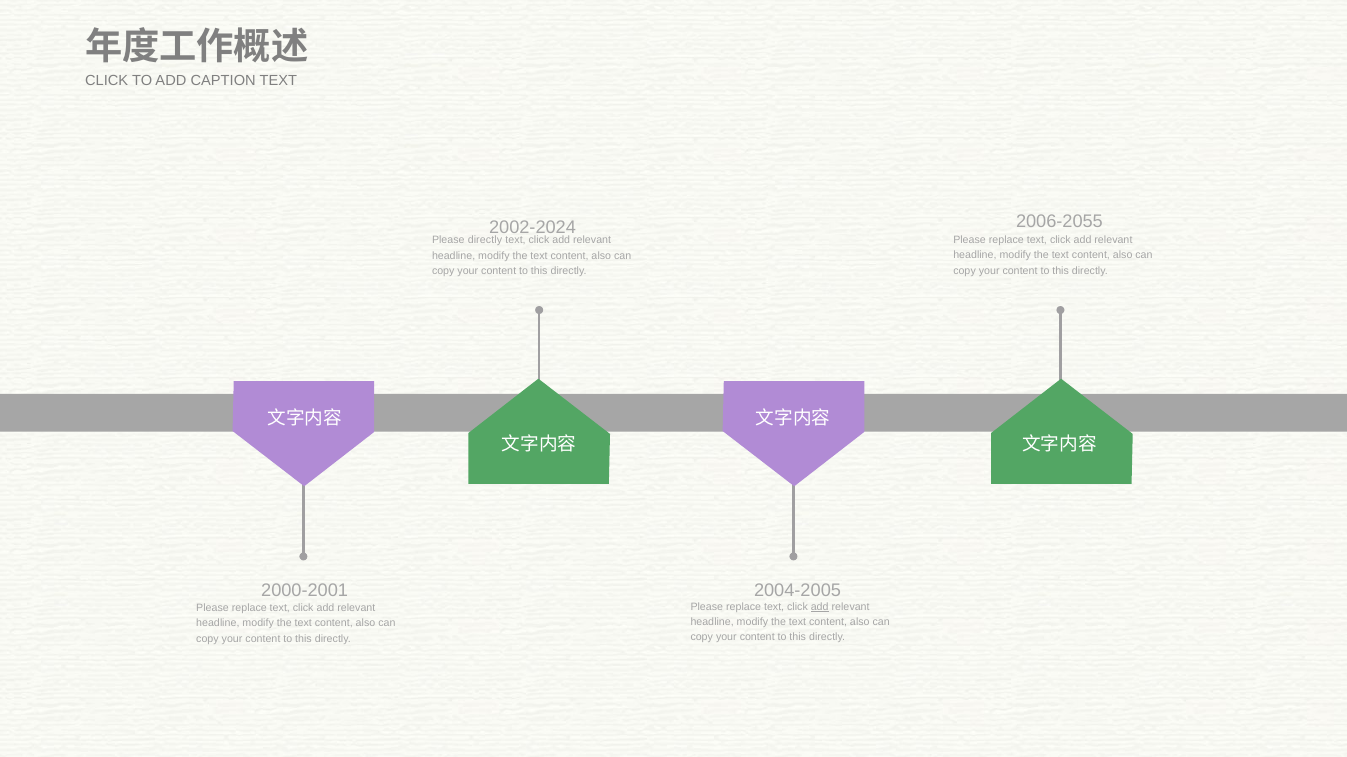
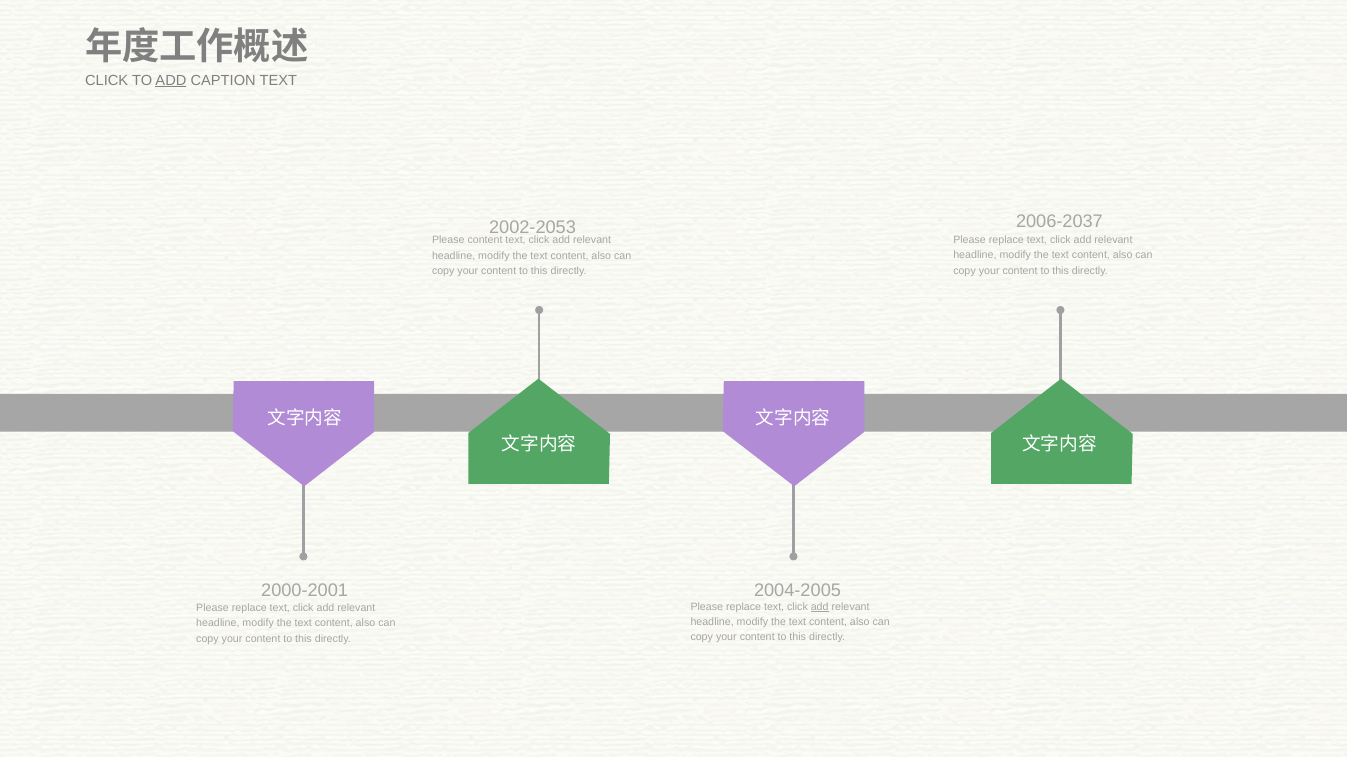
ADD underline: none -> present (171, 80)
2006-2055: 2006-2055 -> 2006-2037 (1059, 221)
2002-2024: 2002-2024 -> 2002-2053 (533, 227)
Please directly: directly -> content (485, 241)
